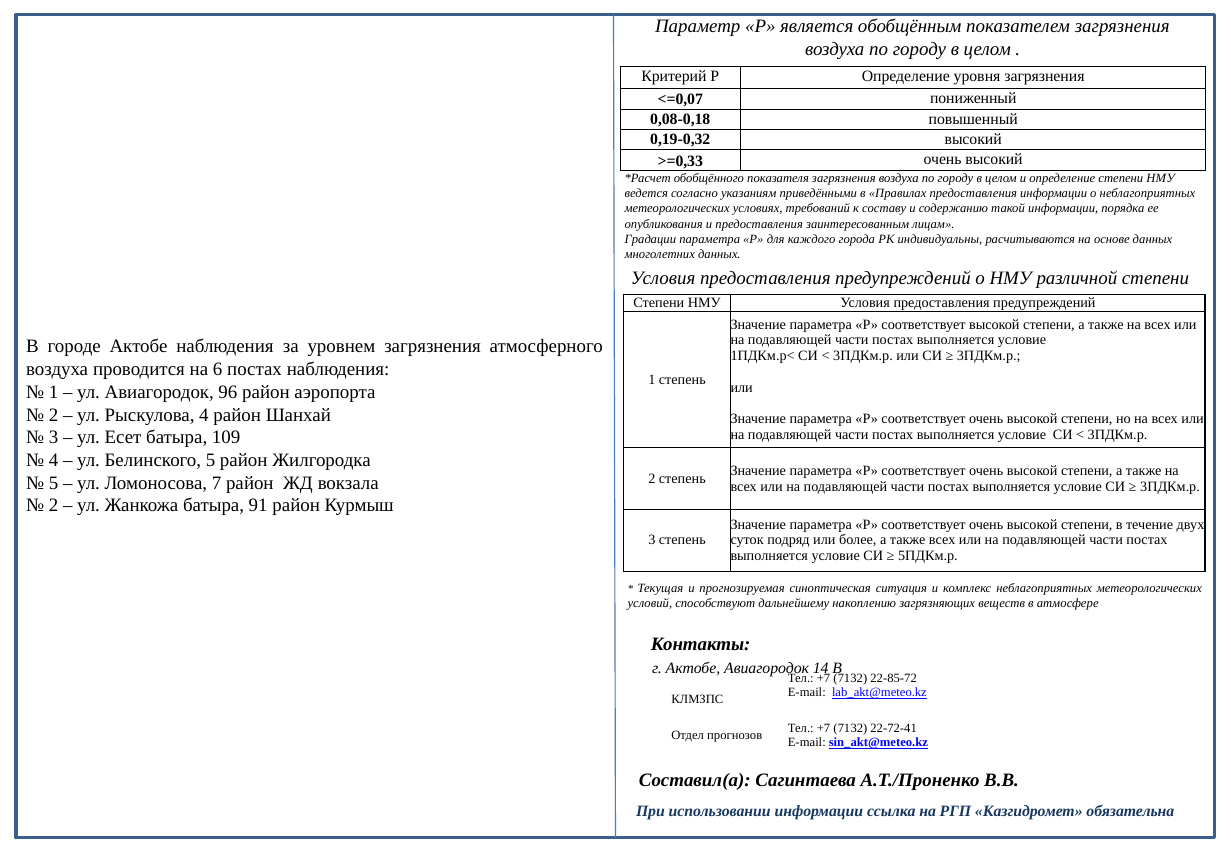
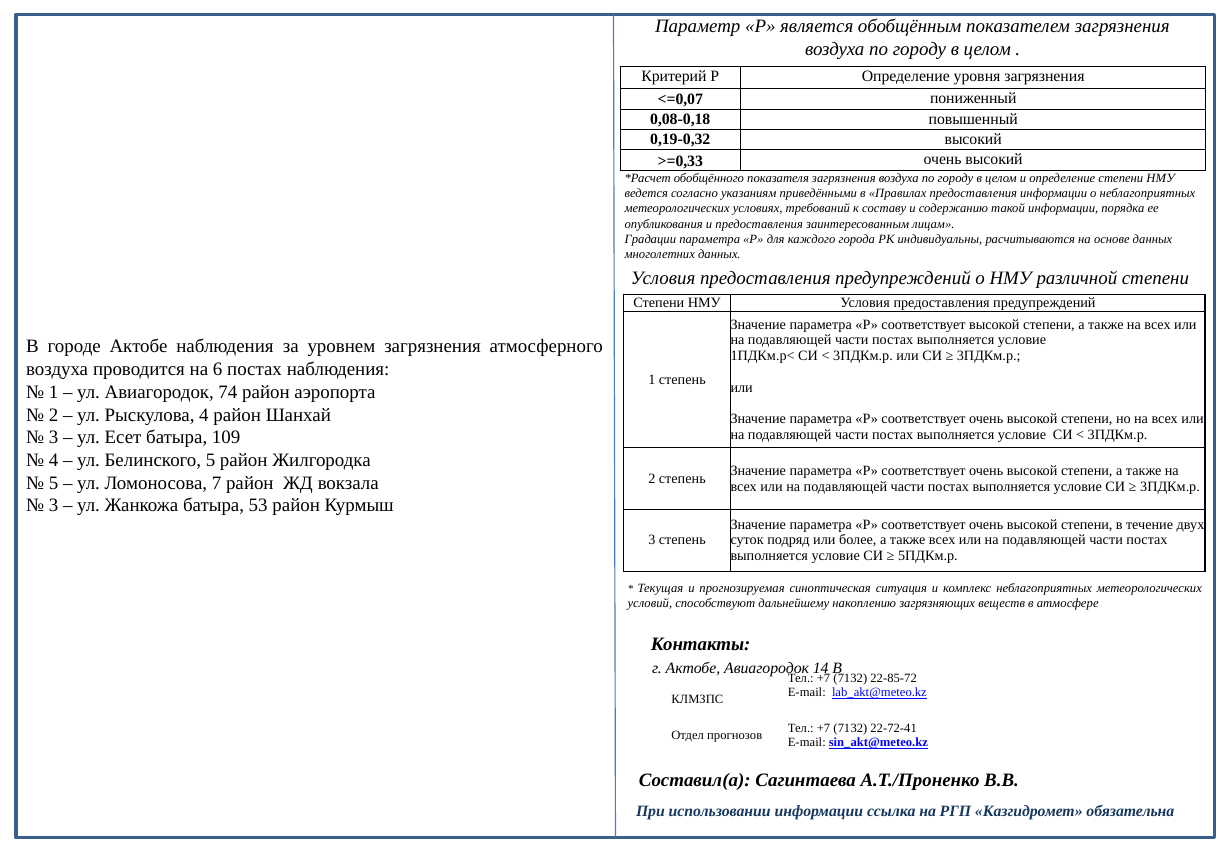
96: 96 -> 74 (228, 392)
2: 2 -> 3 (54, 506)
91: 91 -> 53 (258, 506)
